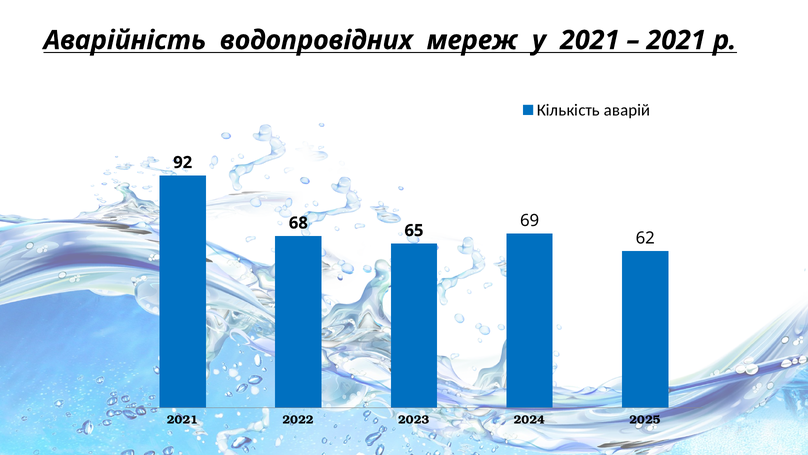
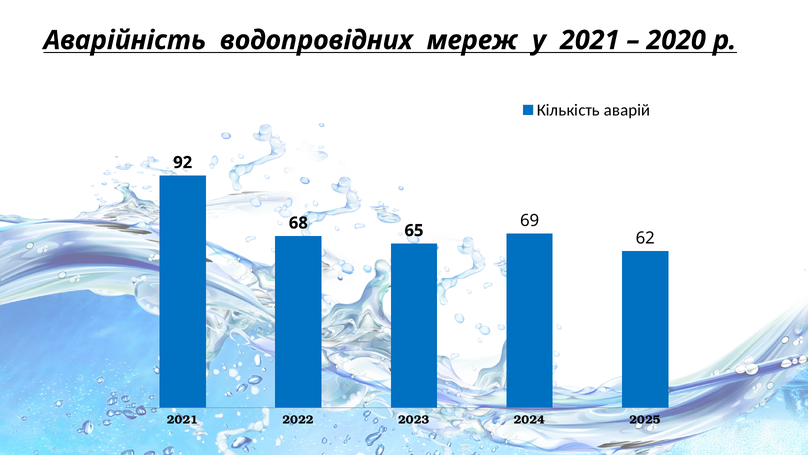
2021: 2021 -> 2020 (676, 40)
